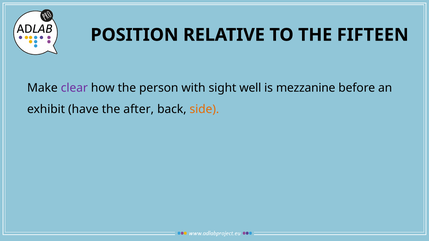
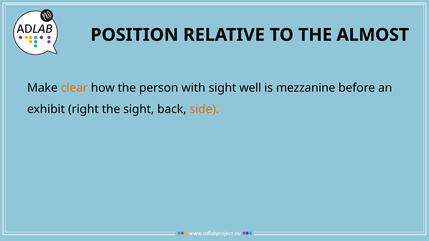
FIFTEEN: FIFTEEN -> ALMOST (373, 35)
clear colour: purple -> orange (74, 88)
have: have -> right (83, 110)
the after: after -> sight (139, 110)
